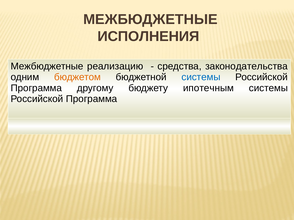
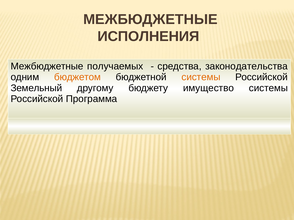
реализацию: реализацию -> получаемых (115, 66)
системы colour: blue -> orange (201, 77)
Программа: Программа -> Земельный (36, 88)
ипотечным: ипотечным -> имущество (208, 88)
